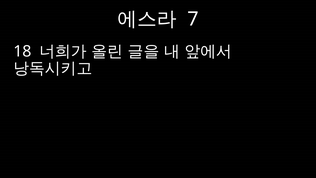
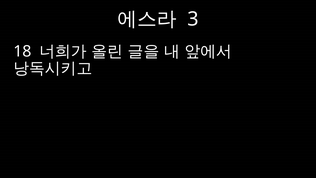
7: 7 -> 3 (193, 19)
